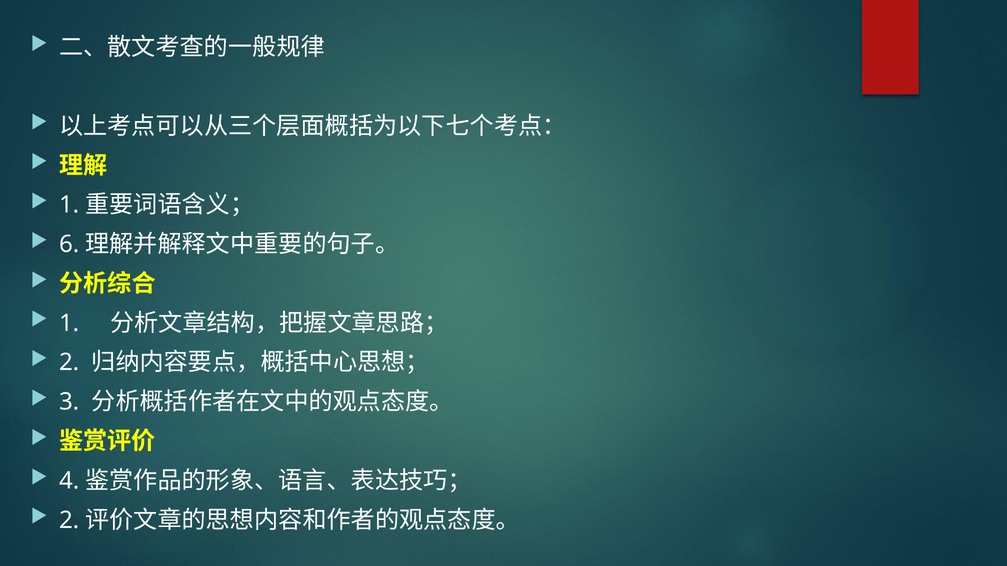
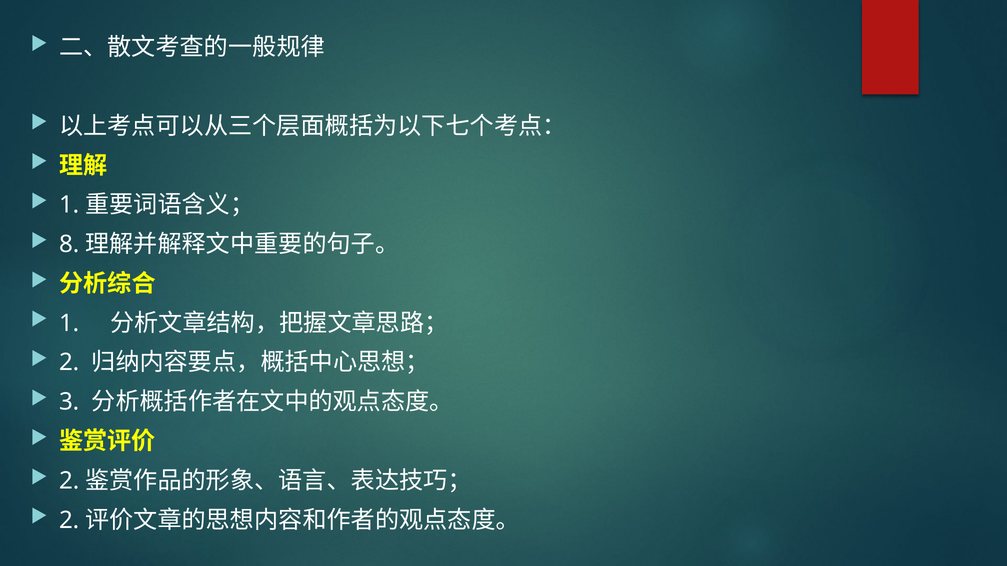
6: 6 -> 8 (69, 245)
4: 4 -> 2 (69, 481)
